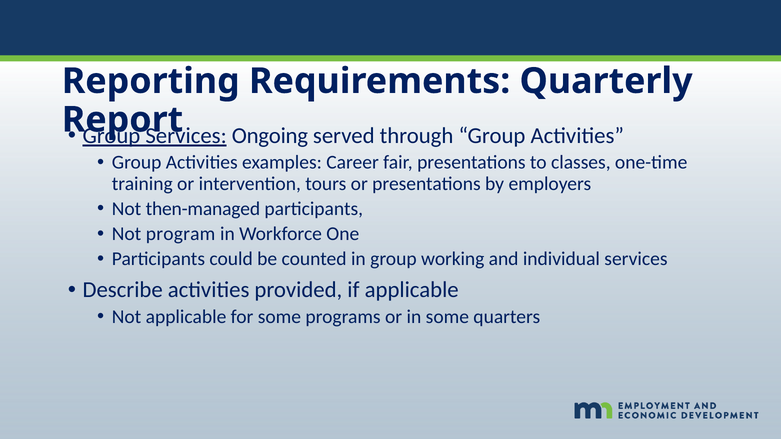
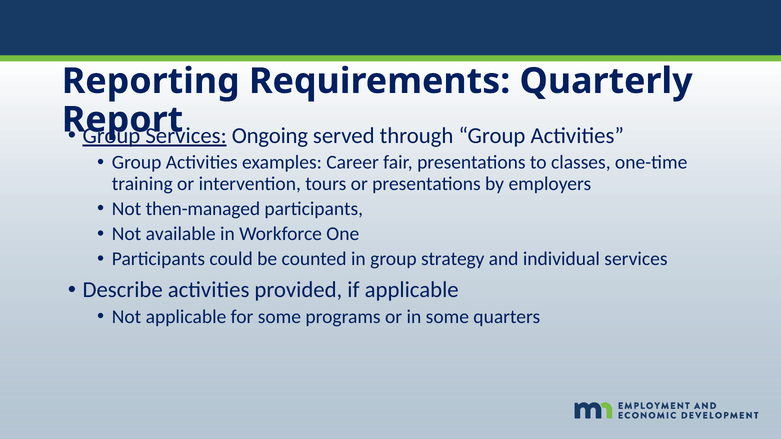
program: program -> available (181, 234)
working: working -> strategy (453, 259)
